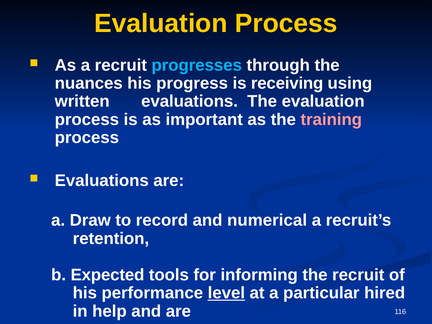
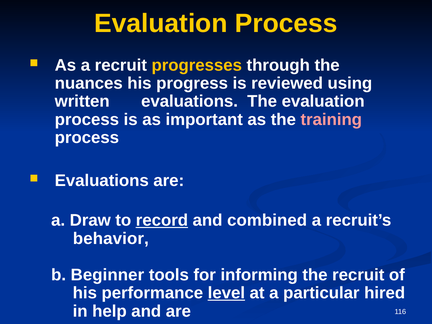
progresses colour: light blue -> yellow (197, 65)
receiving: receiving -> reviewed (287, 83)
record underline: none -> present (162, 220)
numerical: numerical -> combined (267, 220)
retention: retention -> behavior (111, 239)
Expected: Expected -> Beginner (107, 275)
